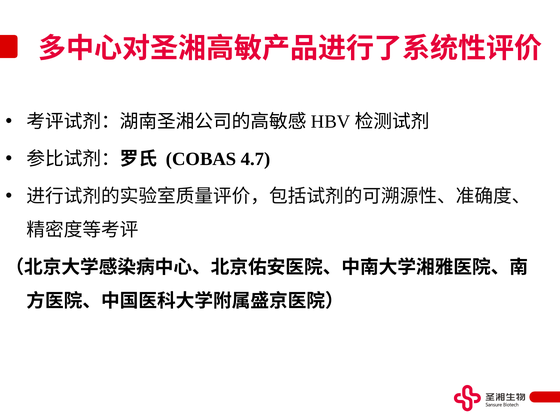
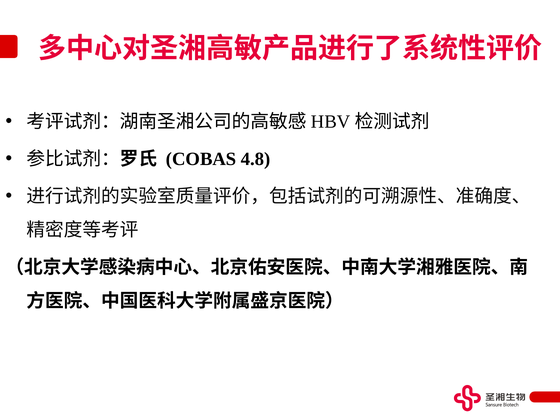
4.7: 4.7 -> 4.8 (256, 159)
